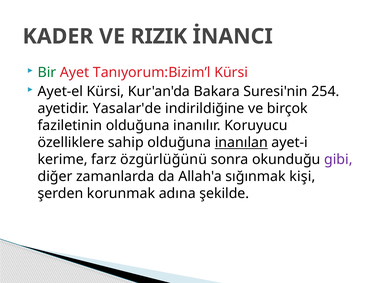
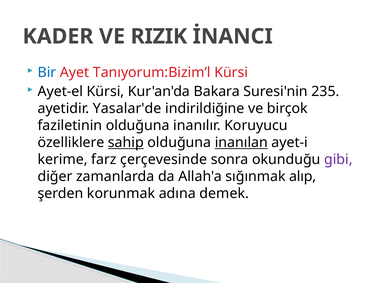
Bir colour: green -> blue (47, 72)
254: 254 -> 235 (325, 91)
sahip underline: none -> present (126, 142)
özgürlüğünü: özgürlüğünü -> çerçevesinde (164, 159)
kişi: kişi -> alıp (303, 176)
şekilde: şekilde -> demek (224, 193)
